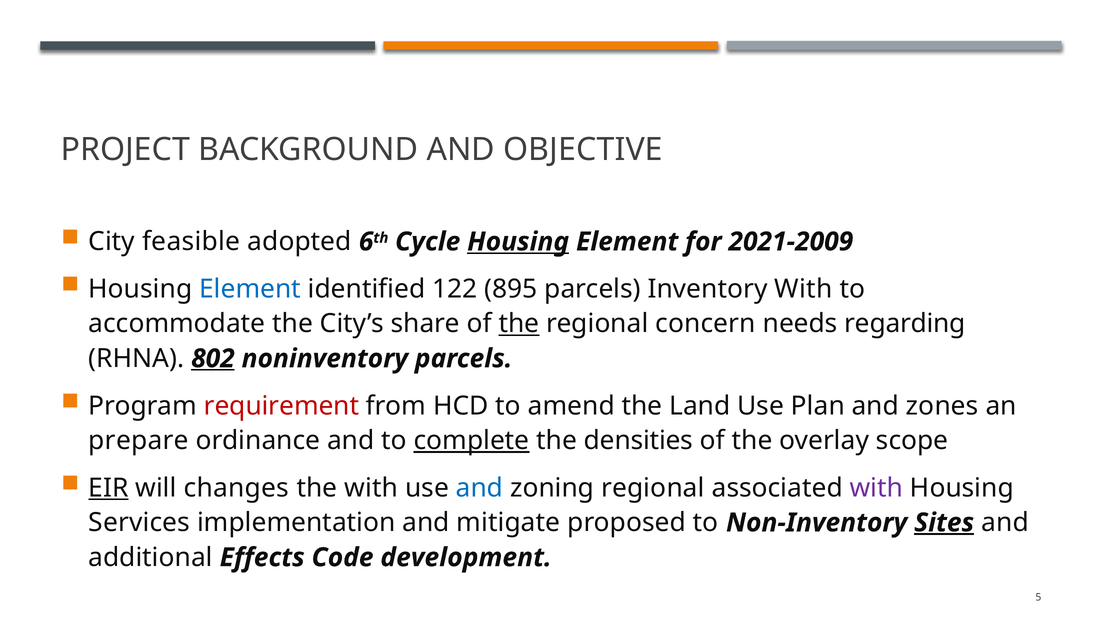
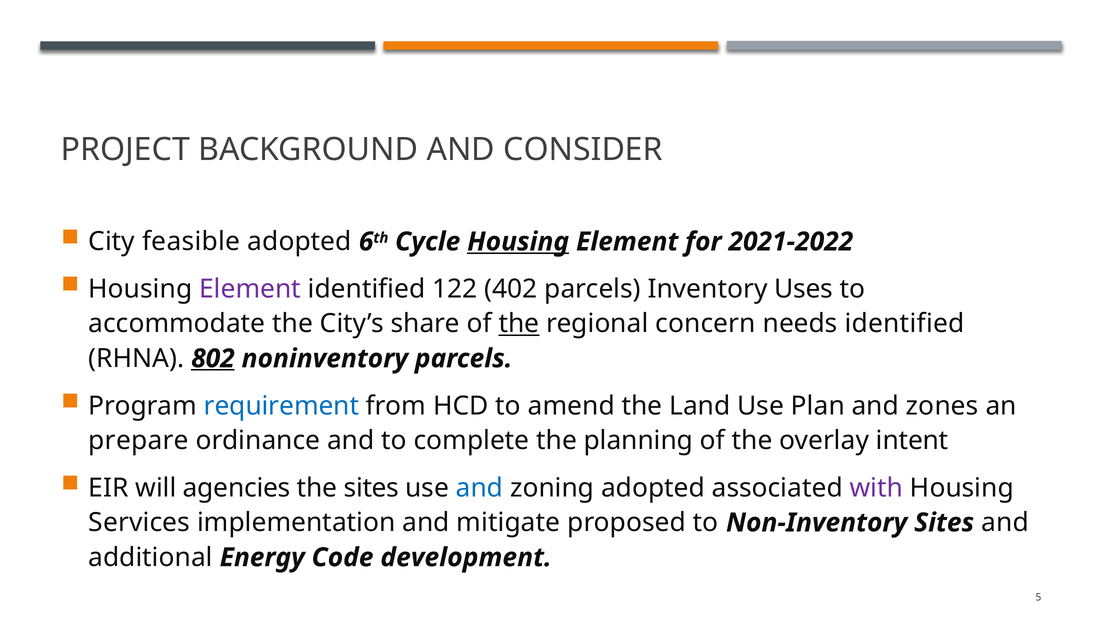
OBJECTIVE: OBJECTIVE -> CONSIDER (583, 150)
2021-2009: 2021-2009 -> 2021-2022 (791, 242)
Element colour: blue -> purple (250, 289)
895: 895 -> 402 (511, 289)
Inventory With: With -> Uses (804, 289)
needs regarding: regarding -> identified (905, 324)
requirement colour: red -> blue (281, 406)
complete underline: present -> none (472, 441)
densities: densities -> planning (638, 441)
scope: scope -> intent (912, 441)
EIR underline: present -> none (108, 488)
changes: changes -> agencies (237, 488)
the with: with -> sites (371, 488)
zoning regional: regional -> adopted (653, 488)
Sites underline: present -> none (944, 523)
Effects: Effects -> Energy (262, 557)
